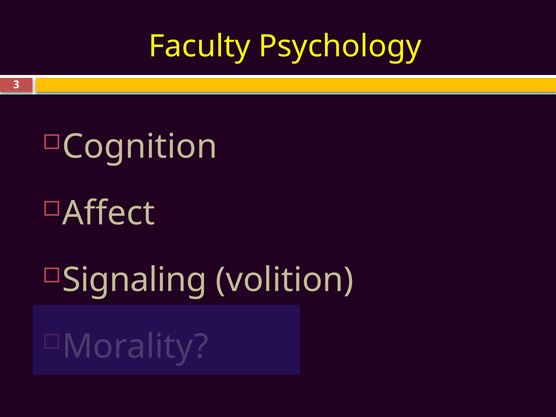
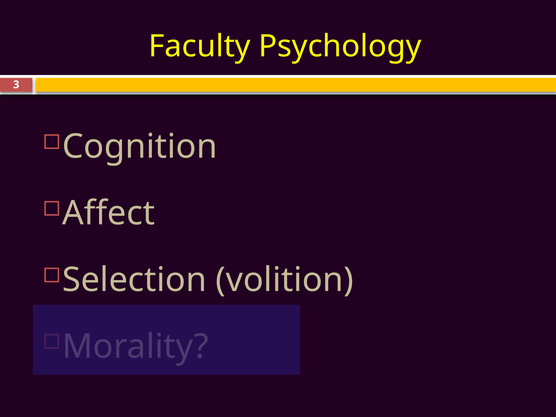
Signaling: Signaling -> Selection (134, 280)
